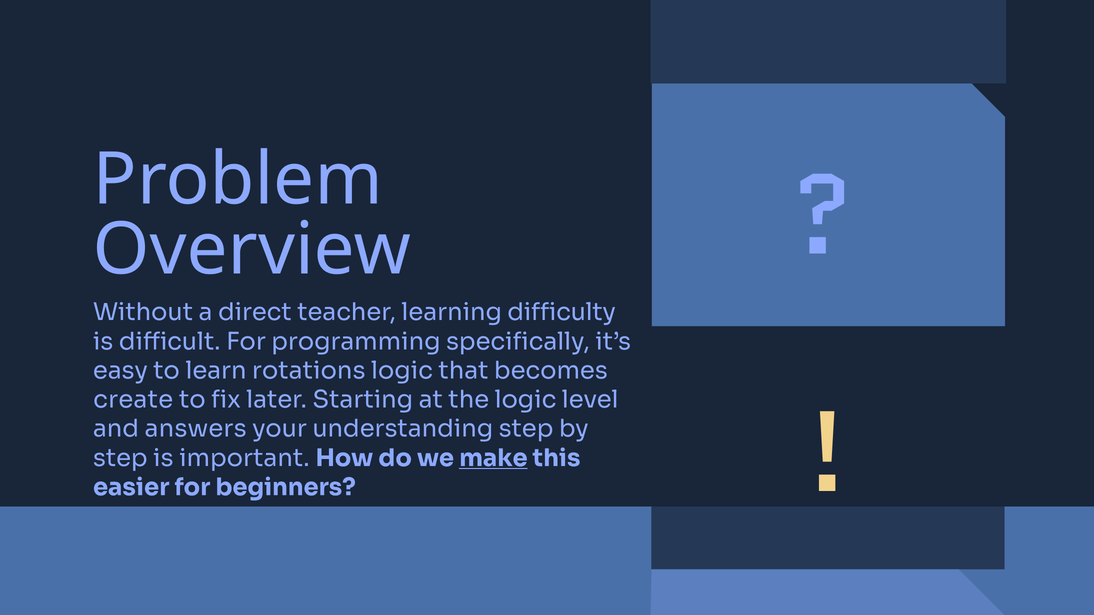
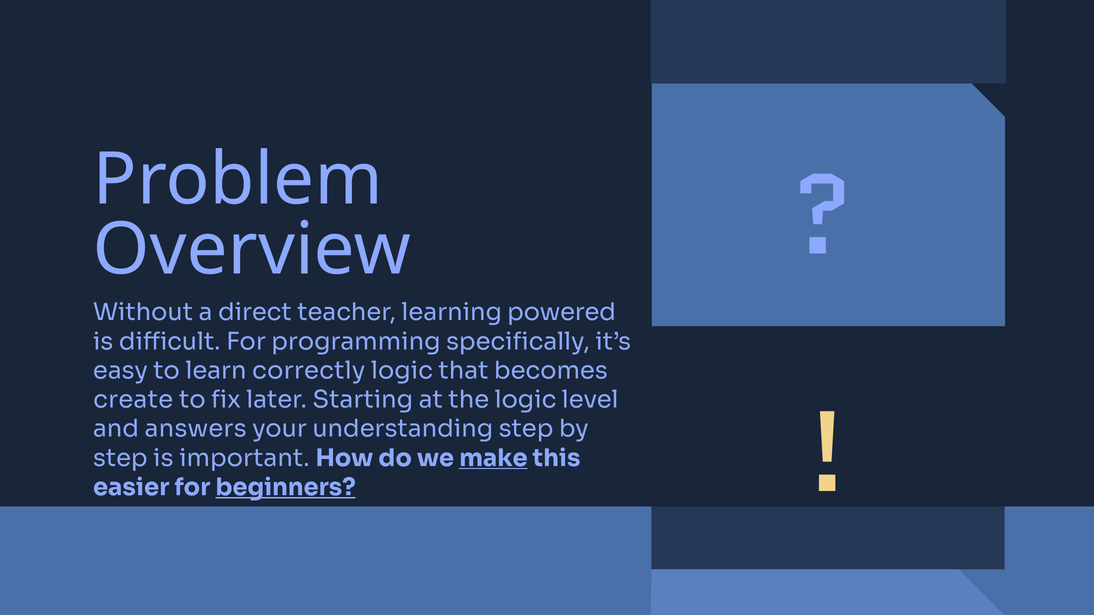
difficulty: difficulty -> powered (562, 313)
rotations: rotations -> correctly (309, 371)
beginners underline: none -> present (286, 488)
